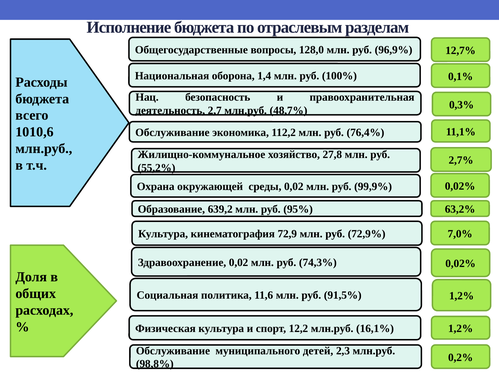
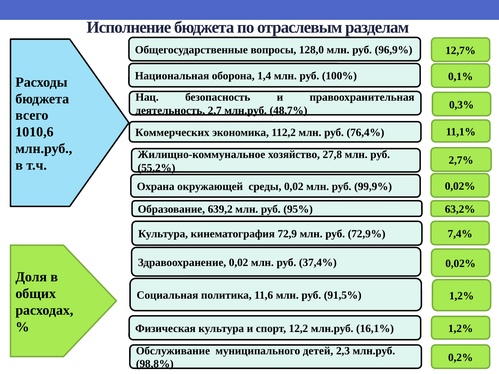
Обслуживание: Обслуживание -> Коммерческих (172, 133)
7,0%: 7,0% -> 7,4% (460, 234)
74,3%: 74,3% -> 37,4% (318, 263)
